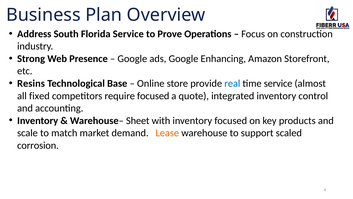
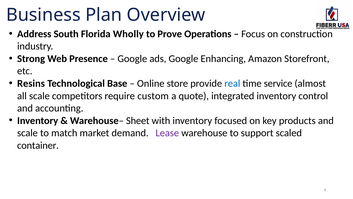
Florida Service: Service -> Wholly (128, 34)
all fixed: fixed -> scale (39, 96)
require focused: focused -> custom (153, 96)
Lease colour: orange -> purple (167, 133)
corrosion: corrosion -> container (38, 145)
